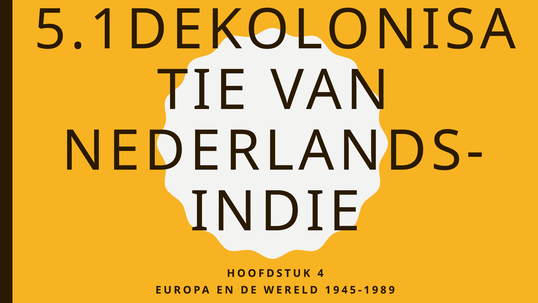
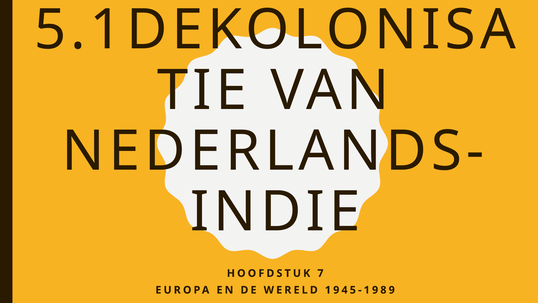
4: 4 -> 7 (320, 273)
